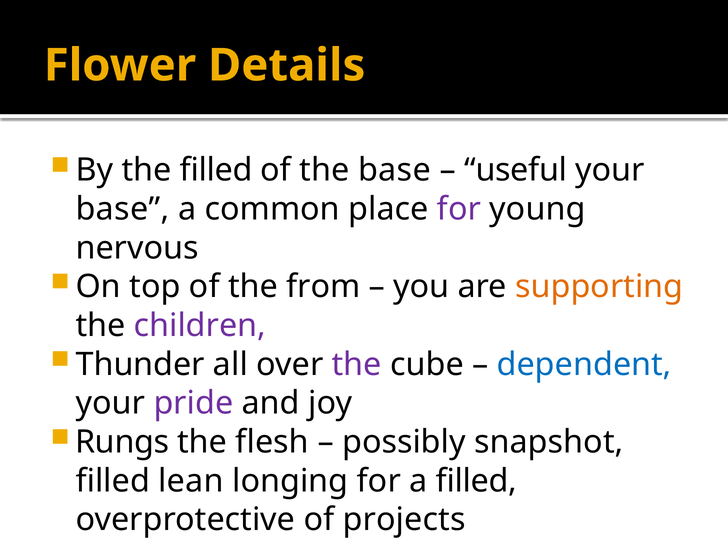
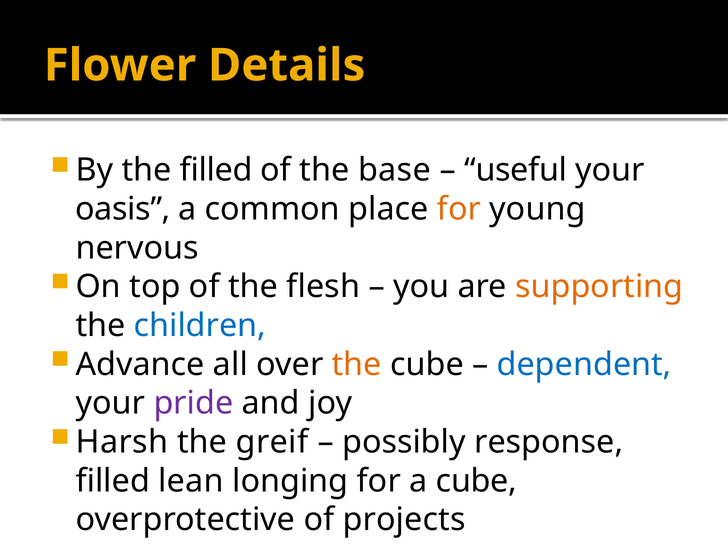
base: base -> oasis (123, 209)
for colour: purple -> orange (459, 209)
from: from -> flesh (323, 287)
children colour: purple -> blue (200, 326)
Thunder: Thunder -> Advance (140, 364)
the colour: purple -> orange (357, 364)
Rungs: Rungs -> Harsh (122, 442)
flesh: flesh -> greif (272, 442)
snapshot: snapshot -> response (549, 442)
a filled: filled -> cube (476, 481)
